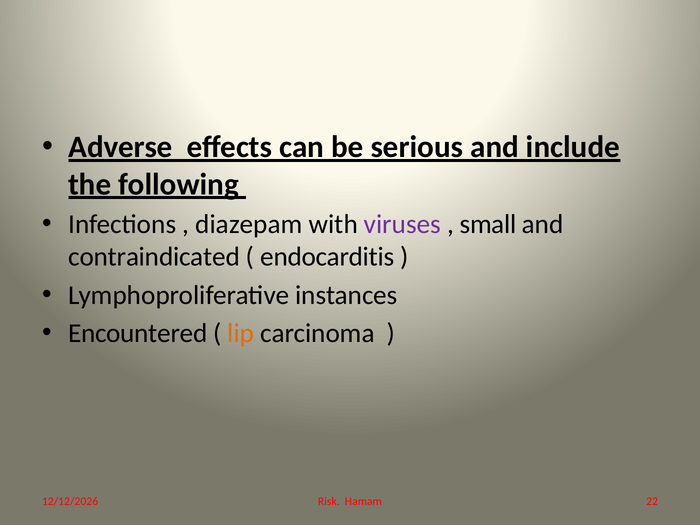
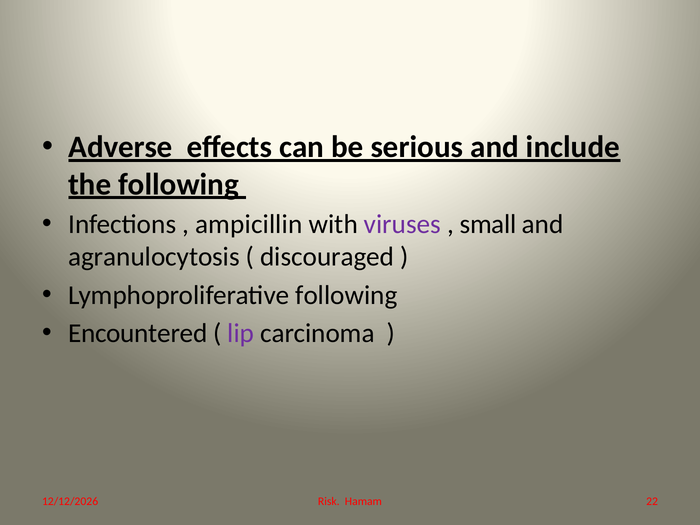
diazepam: diazepam -> ampicillin (249, 224)
contraindicated: contraindicated -> agranulocytosis (154, 257)
endocarditis: endocarditis -> discouraged (327, 257)
Lymphoproliferative instances: instances -> following (346, 295)
lip colour: orange -> purple (241, 333)
